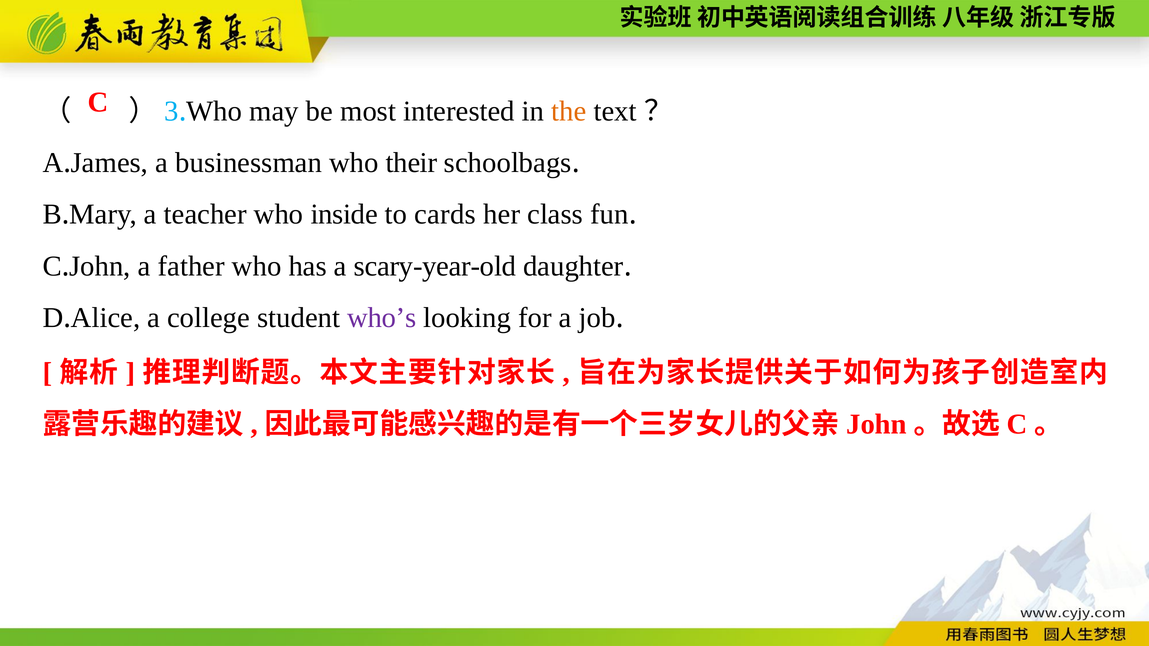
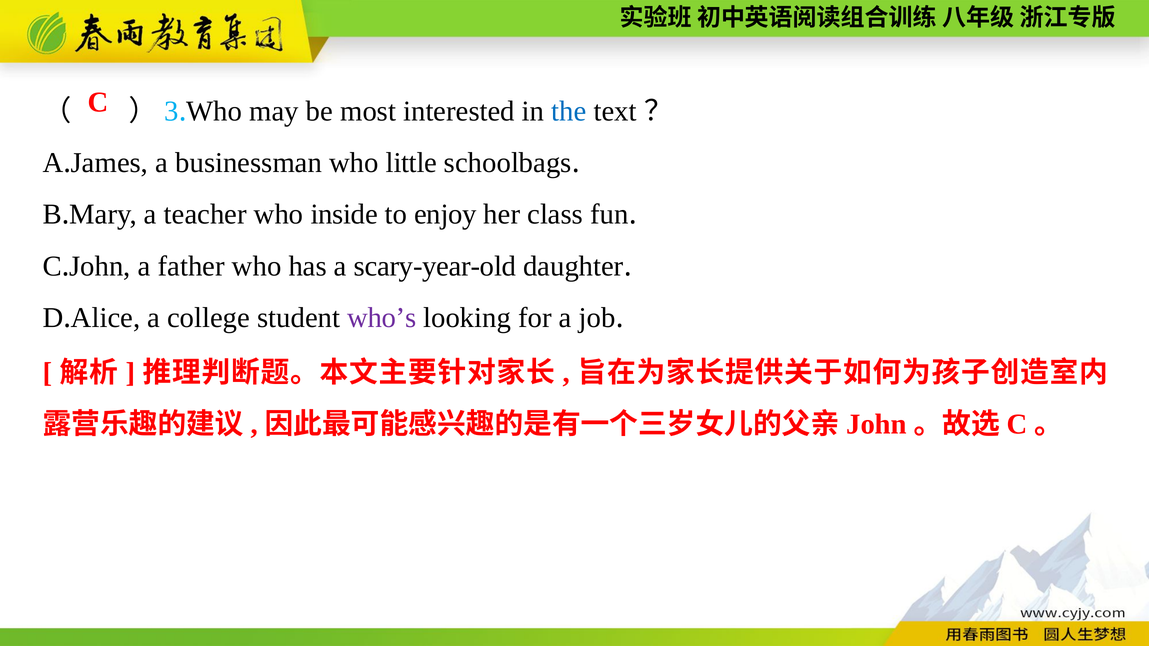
the colour: orange -> blue (569, 111)
their: their -> little (412, 163)
cards: cards -> enjoy (445, 215)
